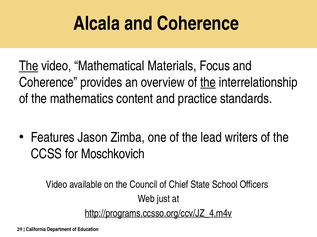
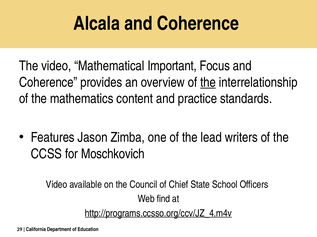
The underline: present -> none (29, 66)
Materials: Materials -> Important (172, 66)
just: just -> find (163, 199)
